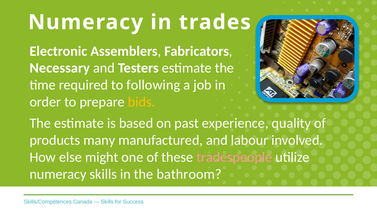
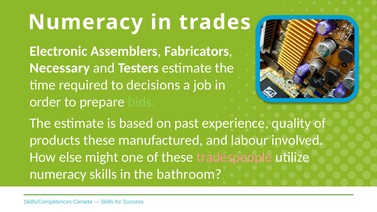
following: following -> decisions (153, 85)
bids colour: yellow -> light green (142, 102)
products many: many -> these (99, 140)
